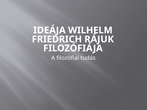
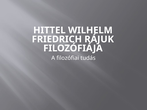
IDEÁJA: IDEÁJA -> HITTEL (49, 30)
